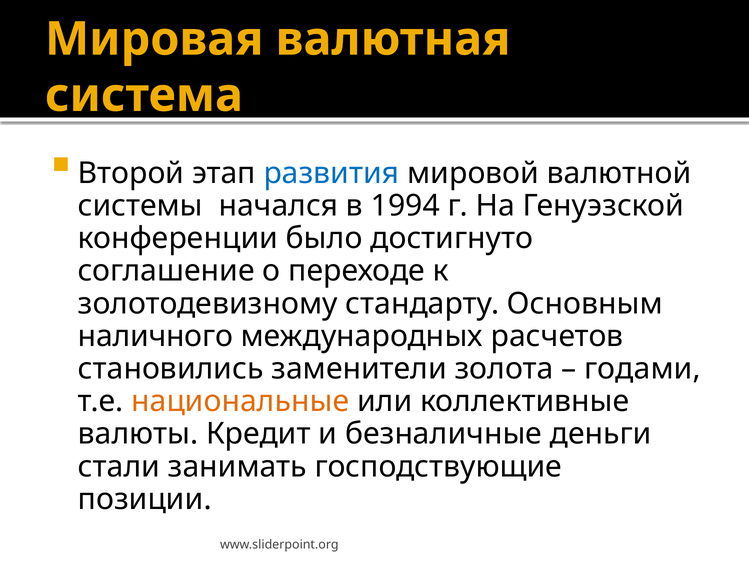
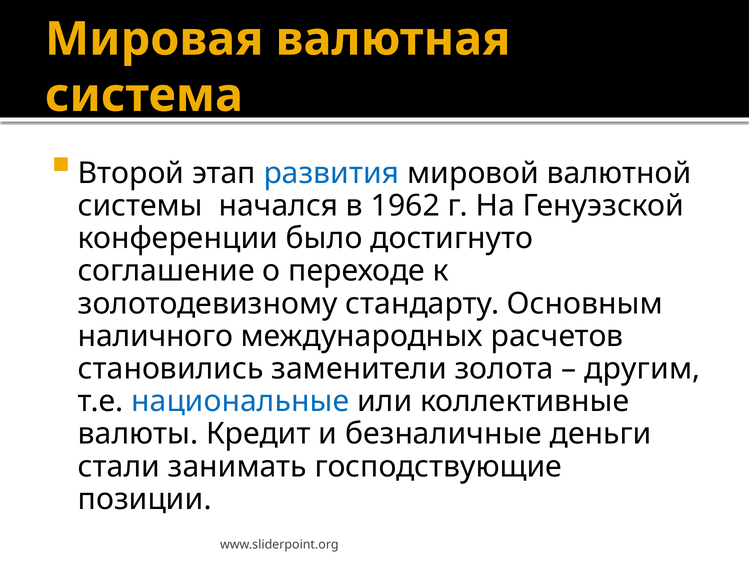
1994: 1994 -> 1962 (405, 206)
годами: годами -> другим (642, 369)
национальные colour: orange -> blue (240, 401)
